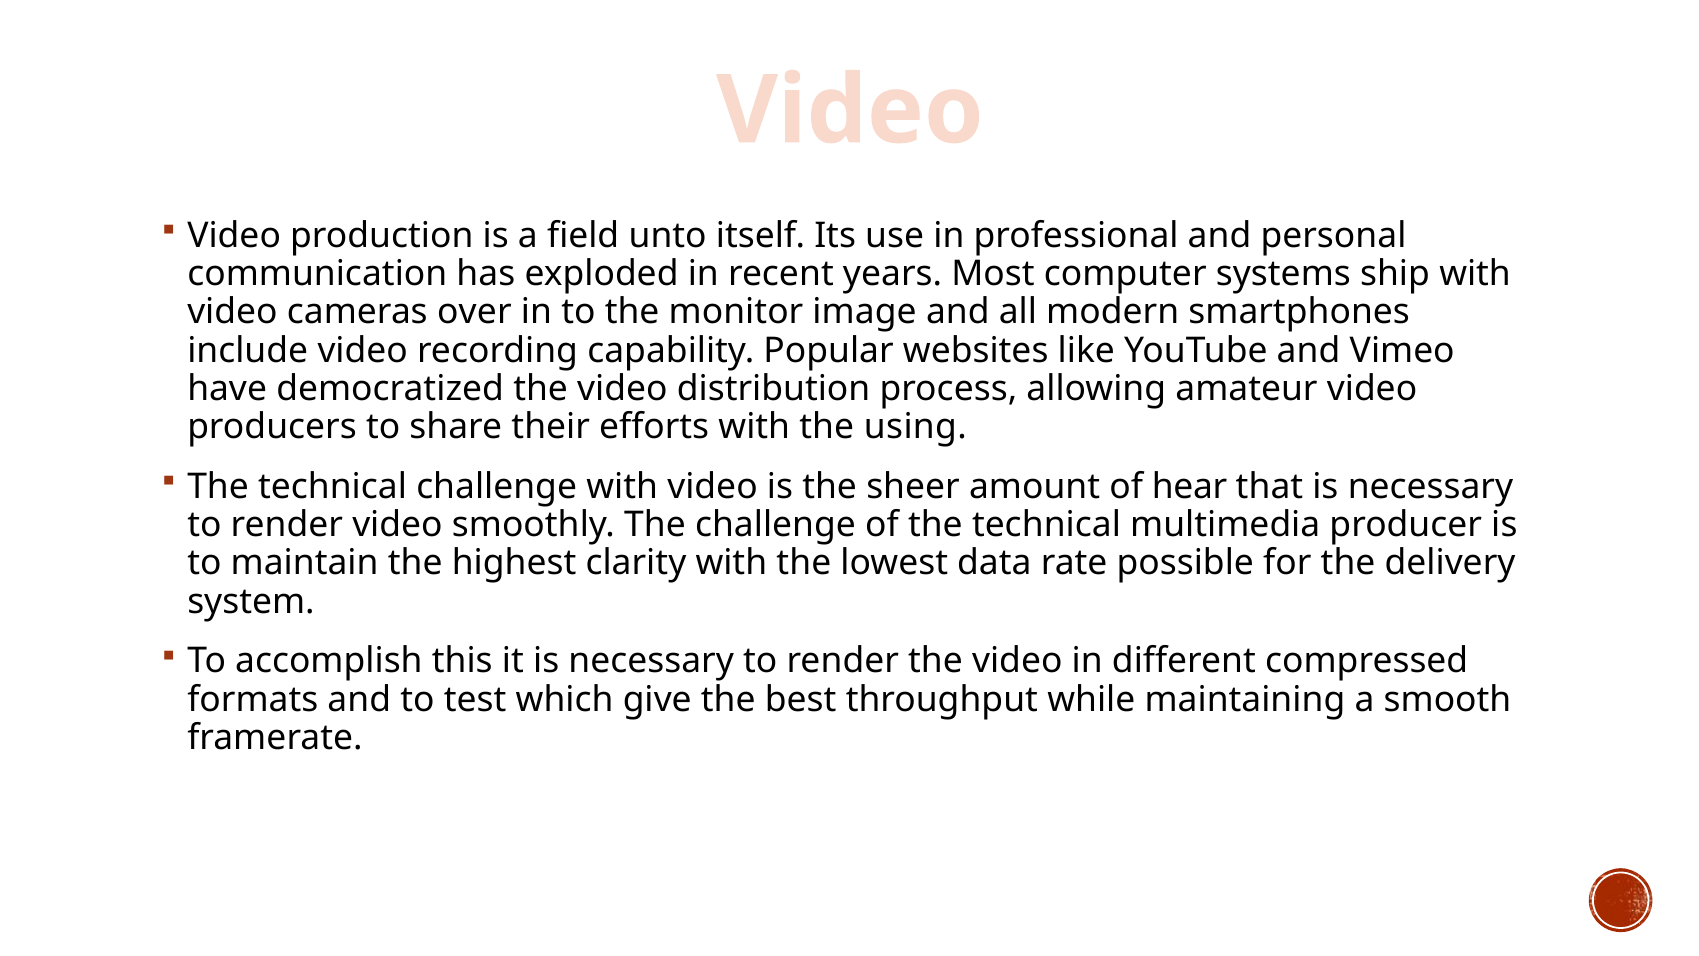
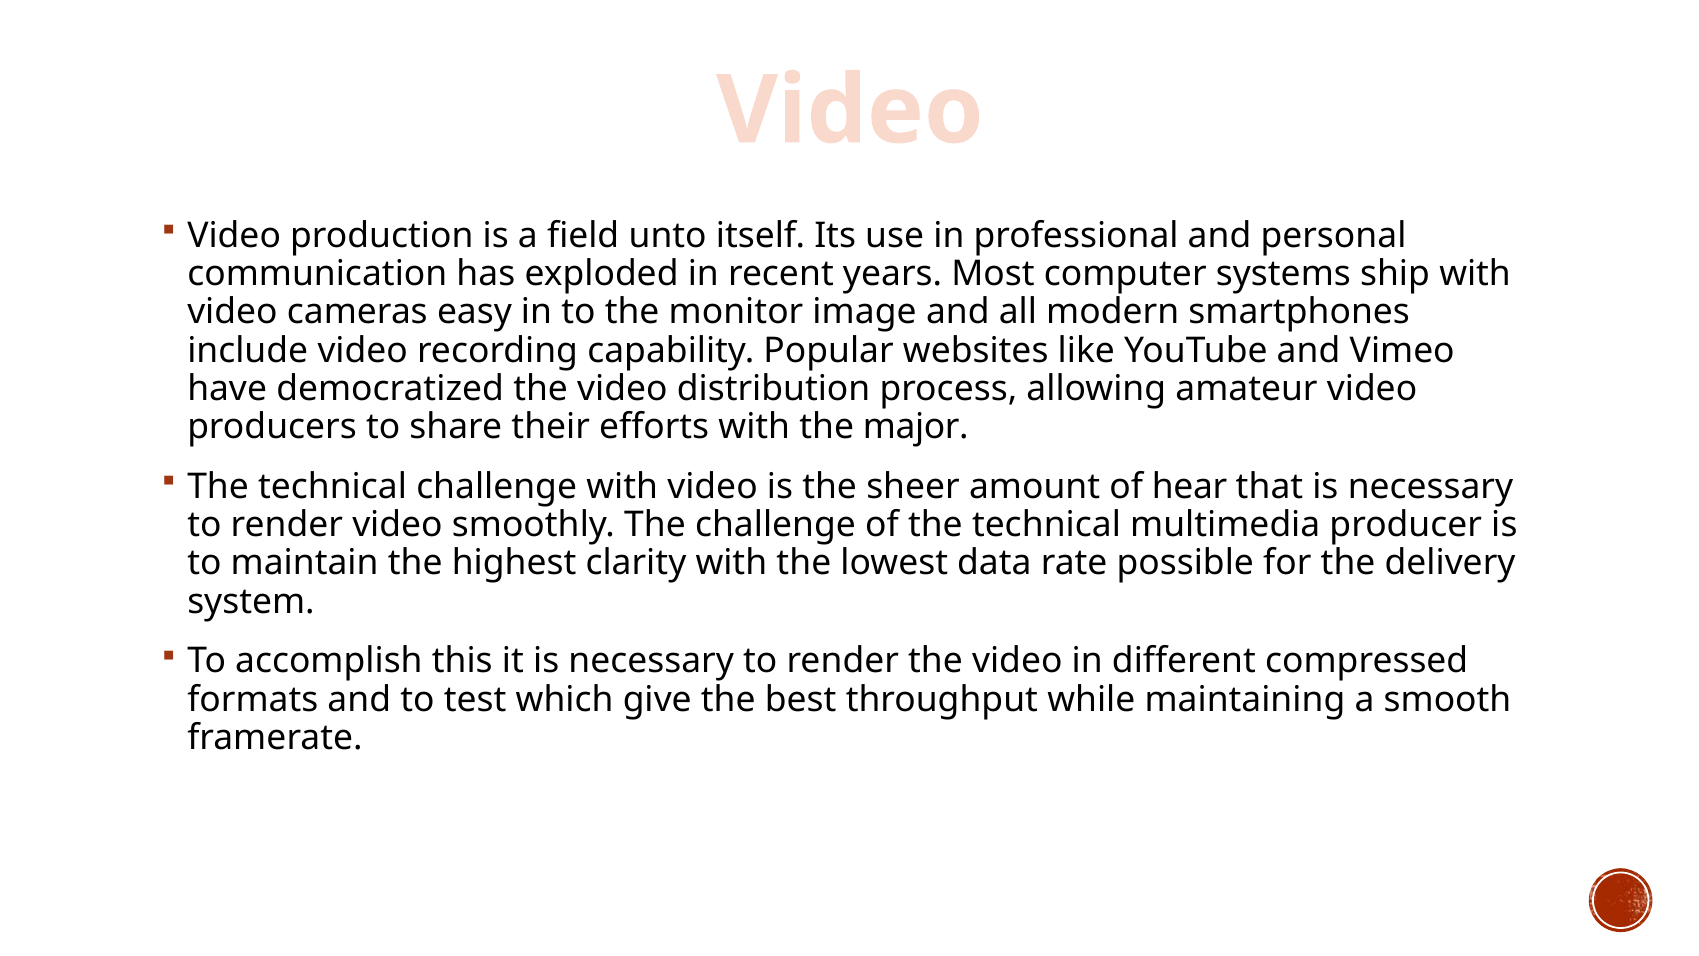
over: over -> easy (474, 312)
using: using -> major (916, 427)
